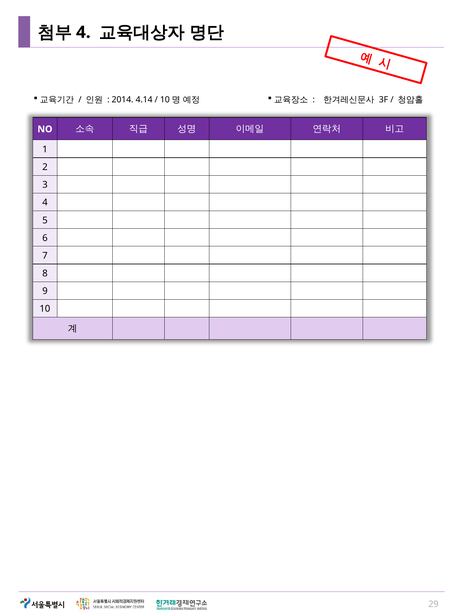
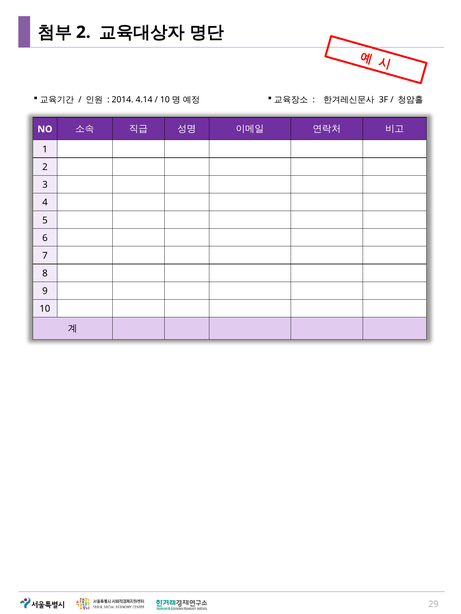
4: 4 -> 2 (83, 32)
